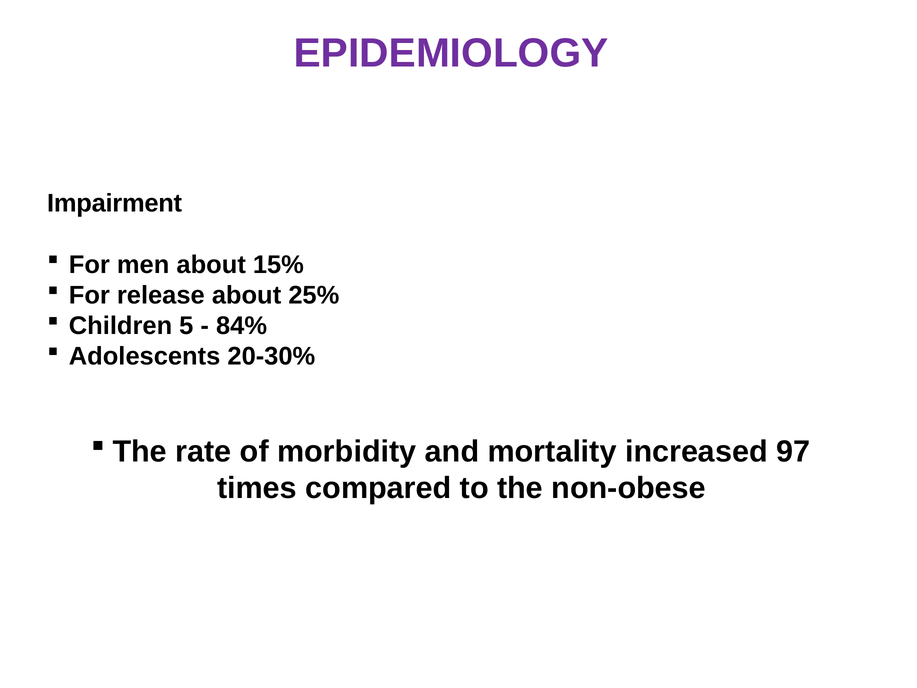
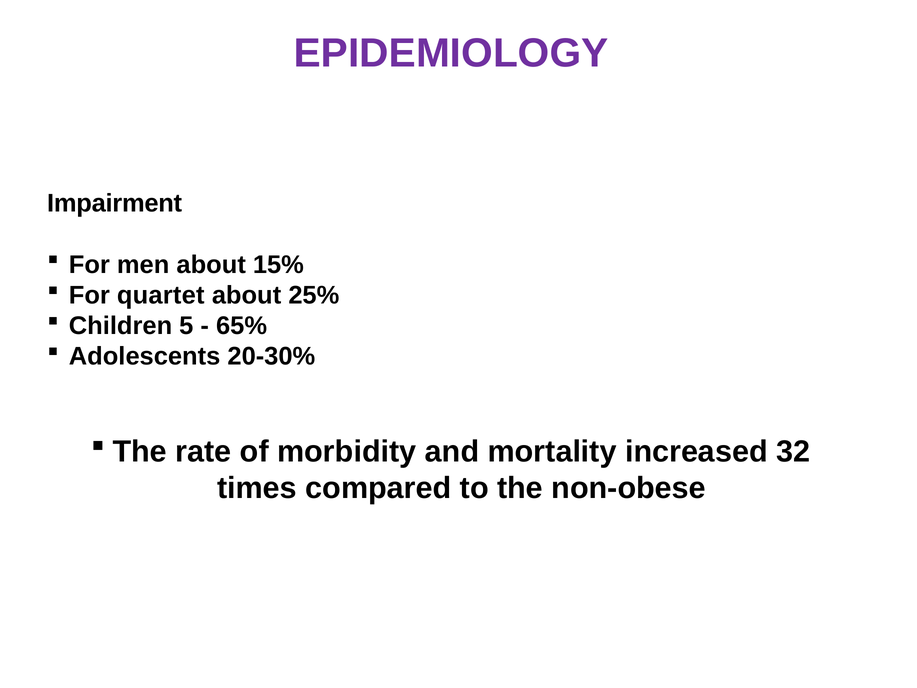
release: release -> quartet (161, 295)
84%: 84% -> 65% (242, 326)
97: 97 -> 32 (793, 451)
